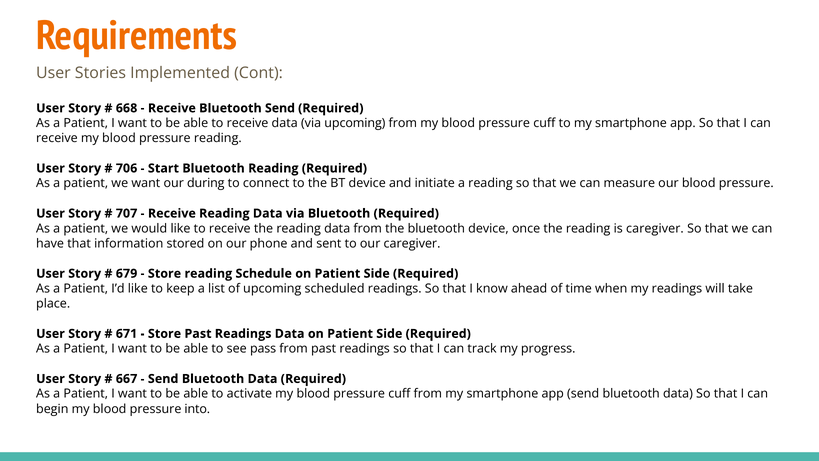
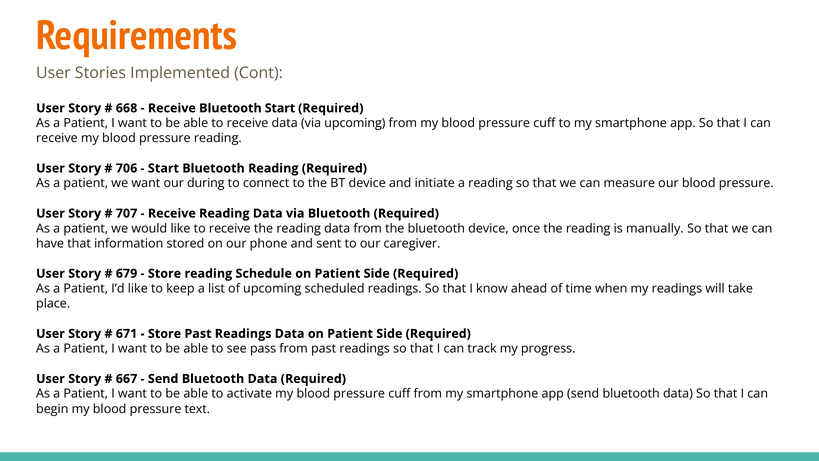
Bluetooth Send: Send -> Start (280, 108)
is caregiver: caregiver -> manually (655, 228)
into: into -> text (197, 409)
